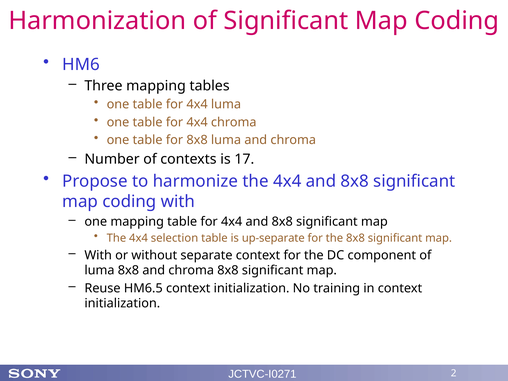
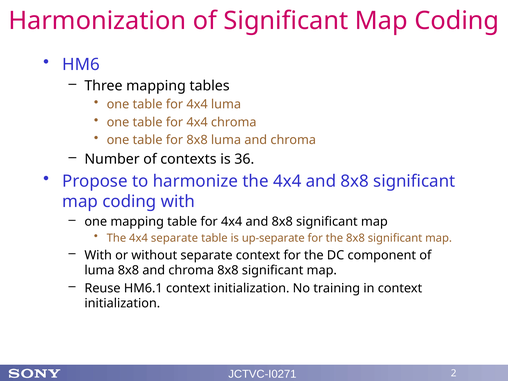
17: 17 -> 36 (244, 159)
4x4 selection: selection -> separate (174, 238)
HM6.5: HM6.5 -> HM6.1 (143, 288)
